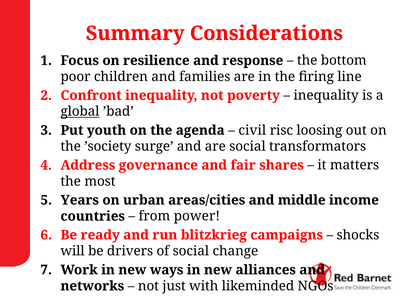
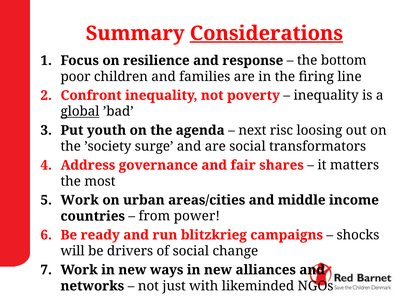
Considerations underline: none -> present (266, 33)
civil: civil -> next (252, 130)
Years: Years -> Work (80, 200)
